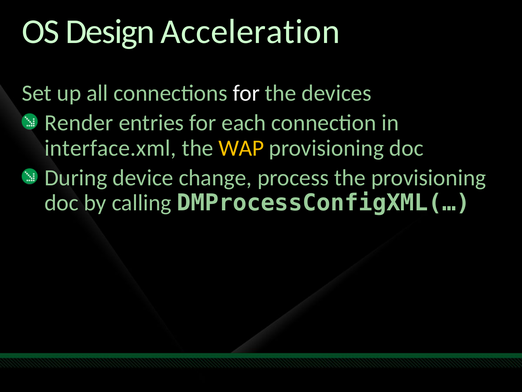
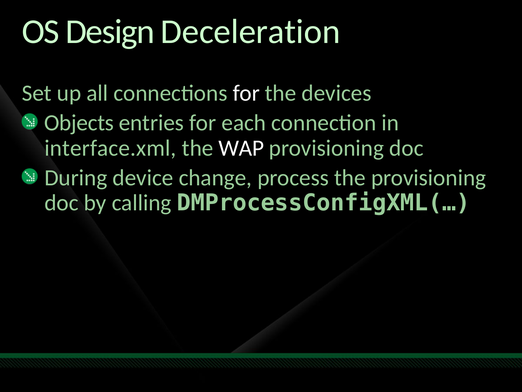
Acceleration: Acceleration -> Deceleration (250, 32)
Render: Render -> Objects (79, 123)
WAP colour: yellow -> white (241, 148)
